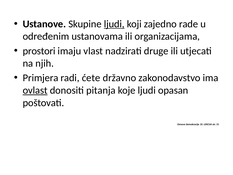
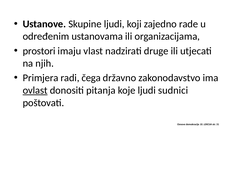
ljudi underline: present -> none (114, 24)
ćete: ćete -> čega (91, 78)
opasan: opasan -> sudnici (173, 90)
